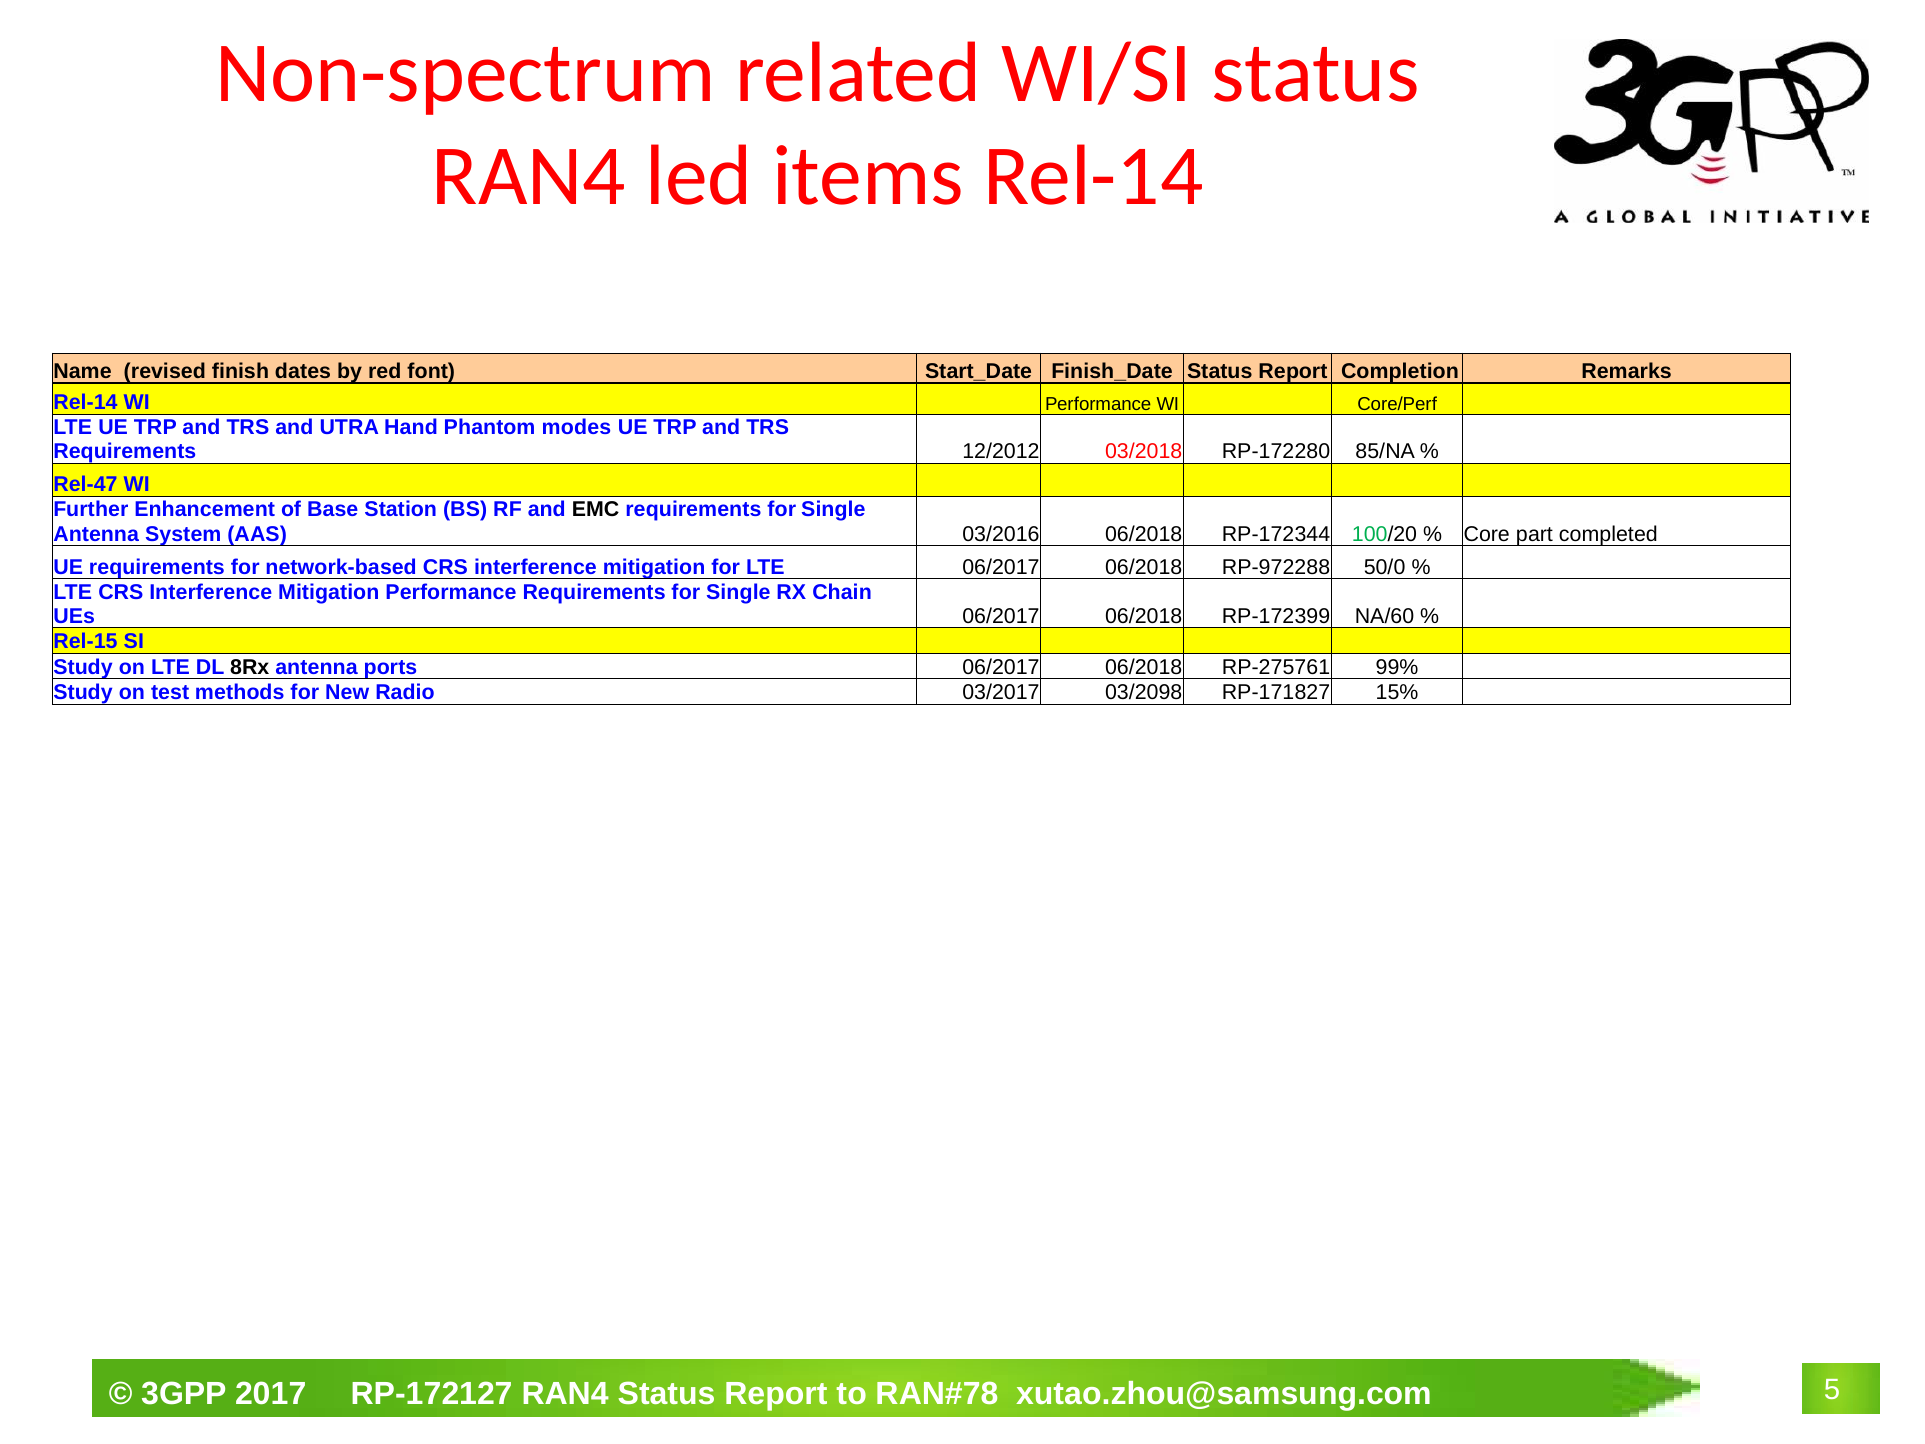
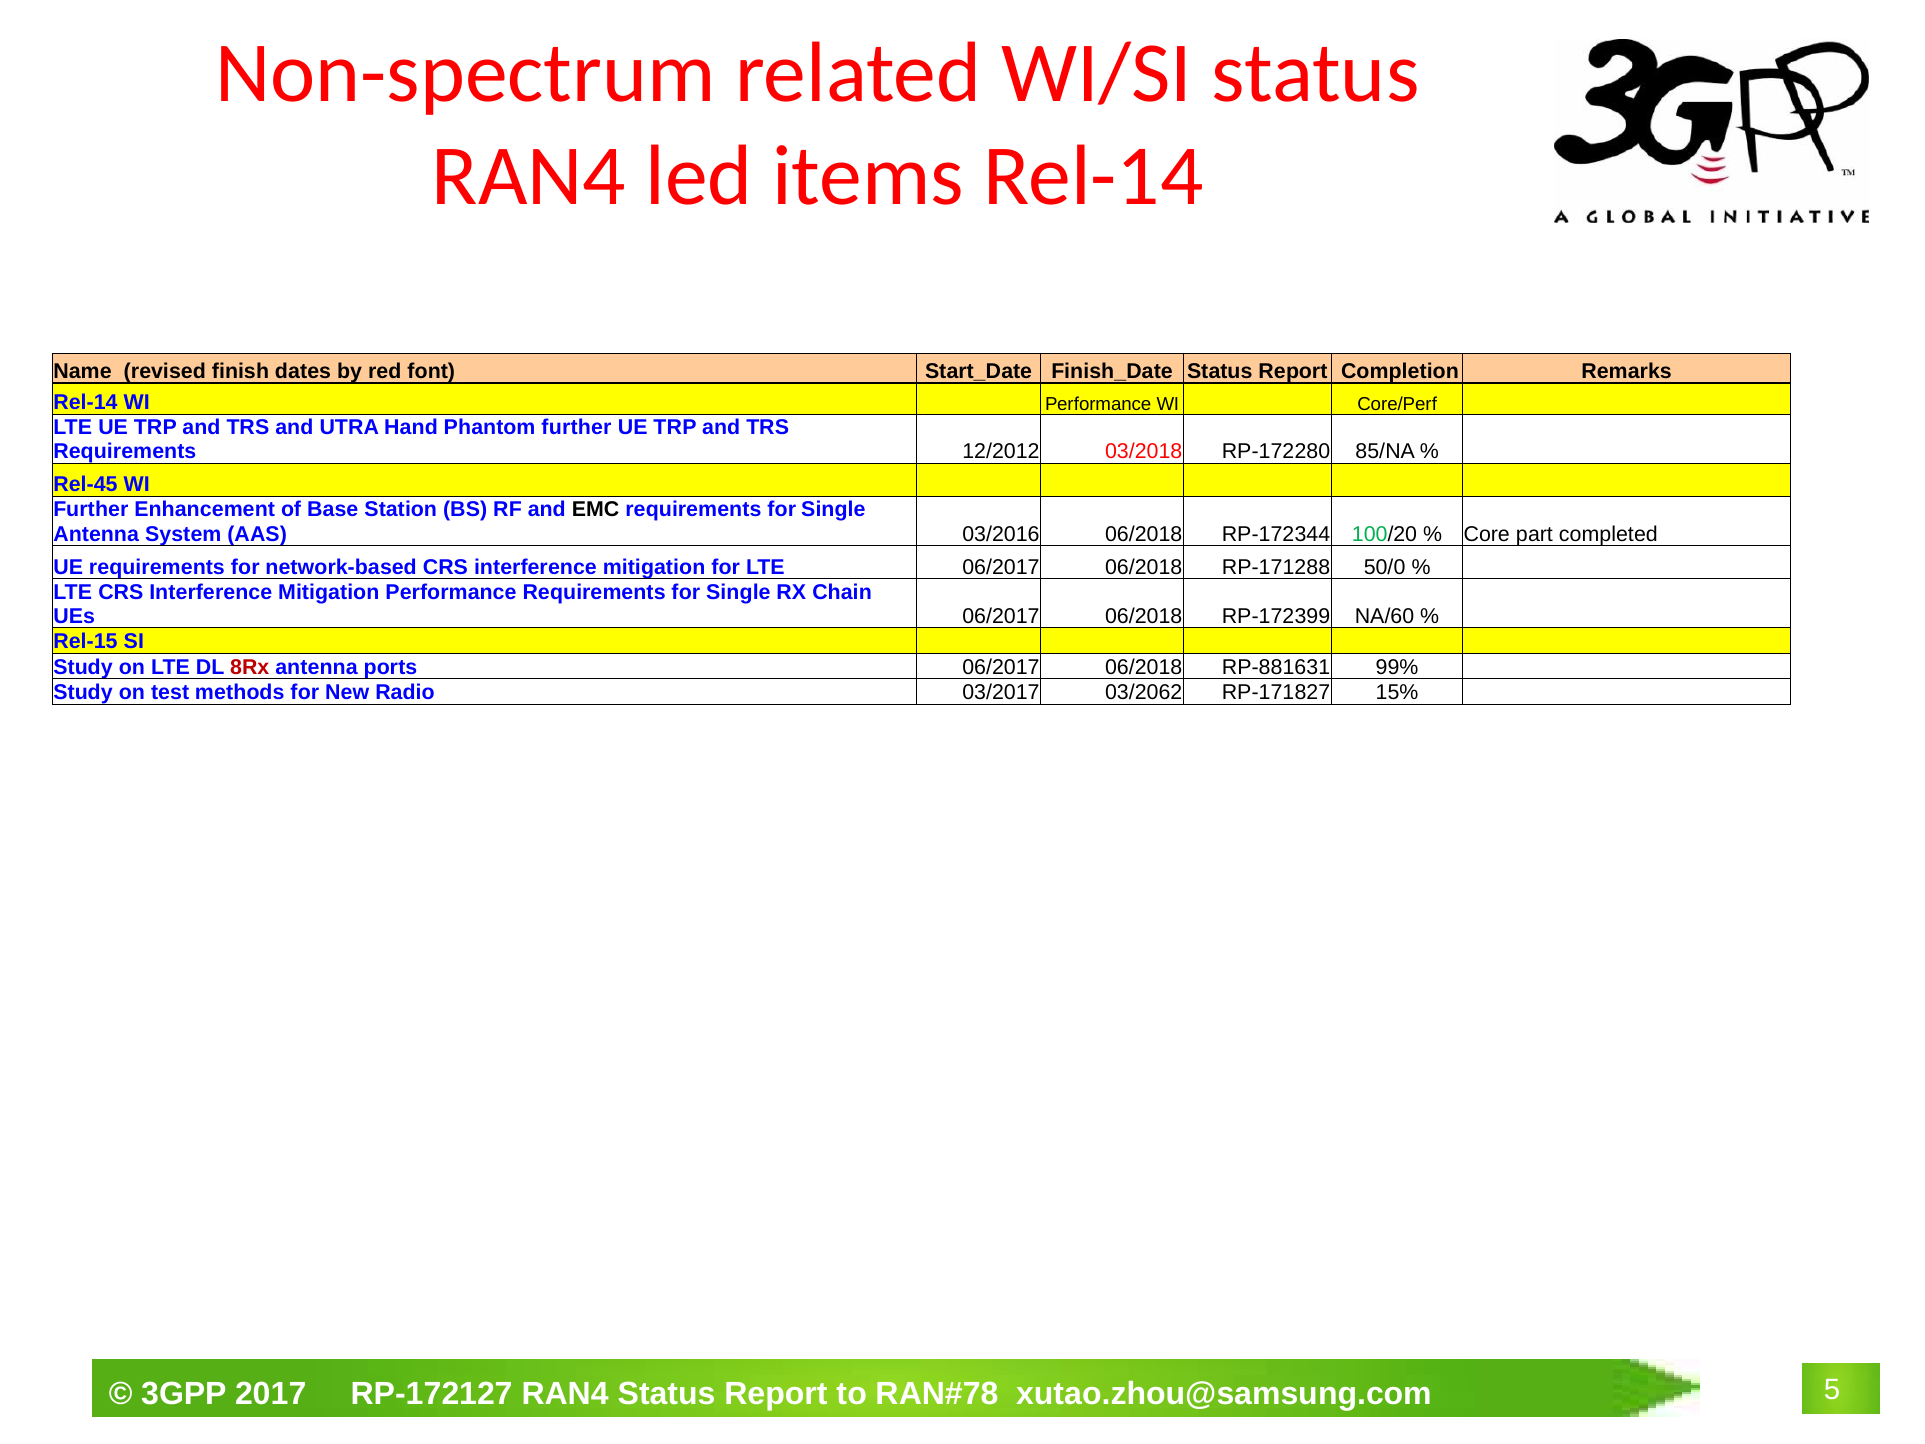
Phantom modes: modes -> further (577, 428)
Rel-47: Rel-47 -> Rel-45 (85, 485)
RP-972288: RP-972288 -> RP-171288 (1276, 567)
8Rx colour: black -> red (250, 667)
RP-275761: RP-275761 -> RP-881631 (1276, 667)
03/2098: 03/2098 -> 03/2062 (1144, 692)
